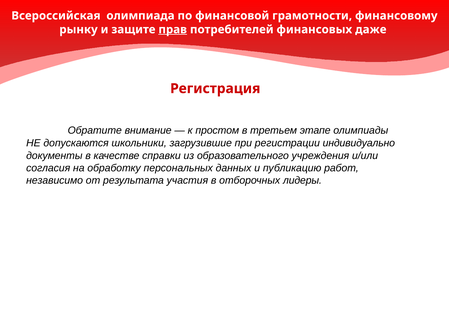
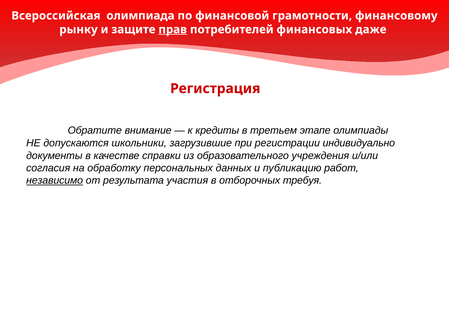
простом: простом -> кредиты (217, 130)
независимо underline: none -> present (55, 180)
лидеры: лидеры -> требуя (302, 180)
